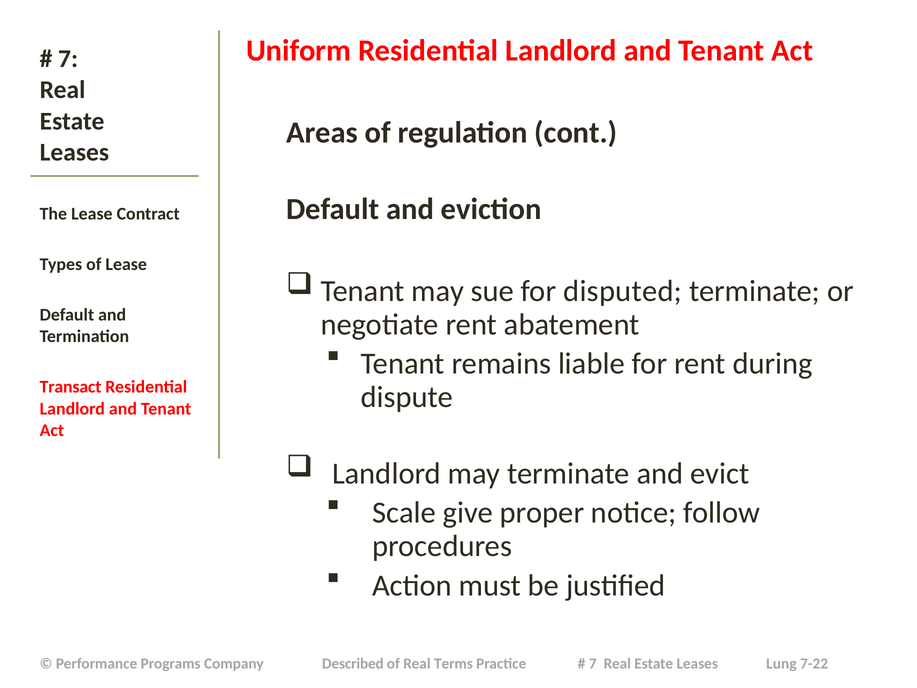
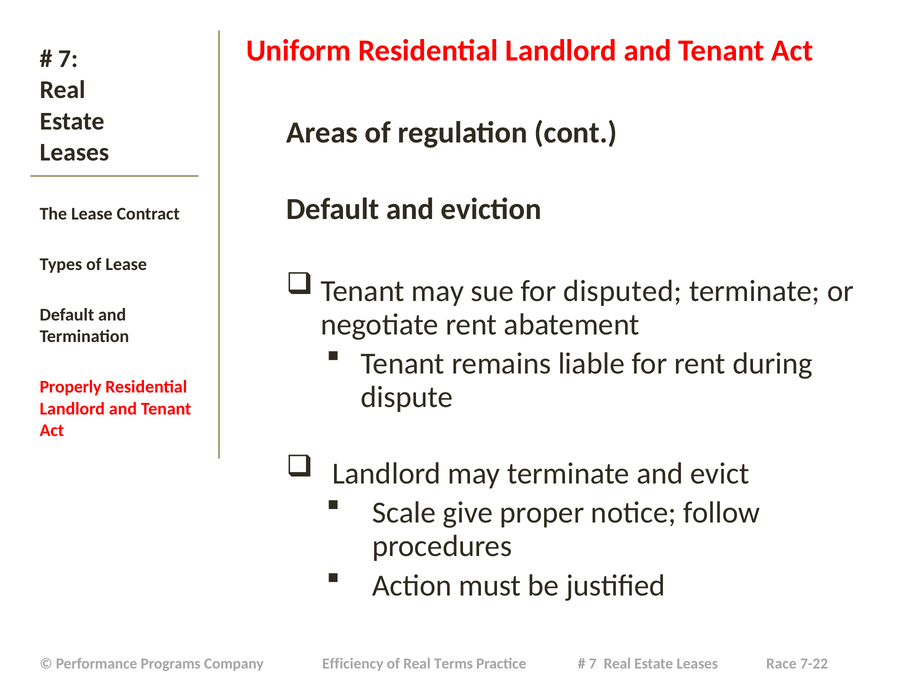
Transact: Transact -> Properly (71, 387)
Described: Described -> Efficiency (353, 664)
Lung: Lung -> Race (781, 664)
